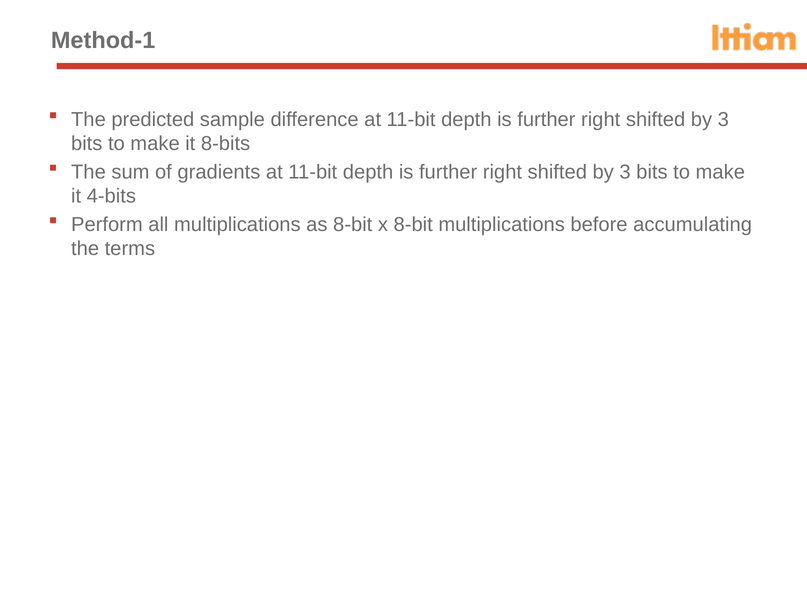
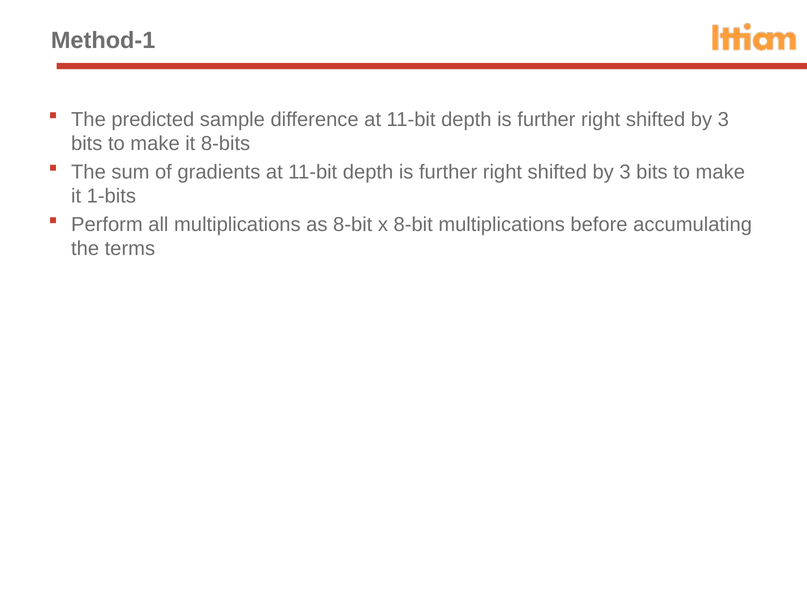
4-bits: 4-bits -> 1-bits (111, 196)
